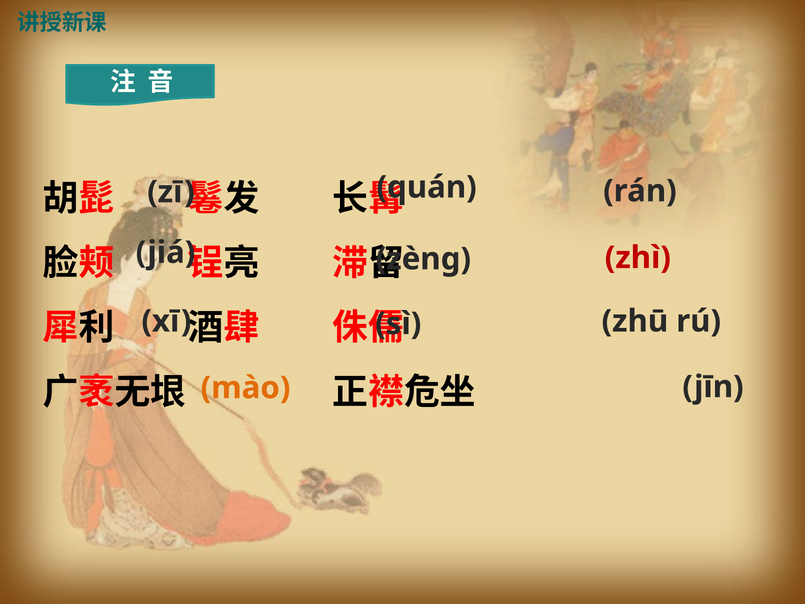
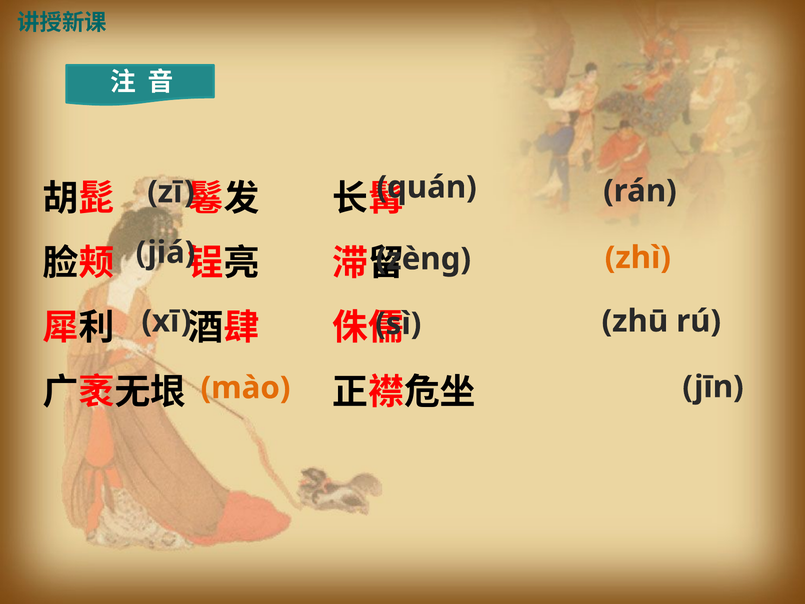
zhì colour: red -> orange (638, 258)
